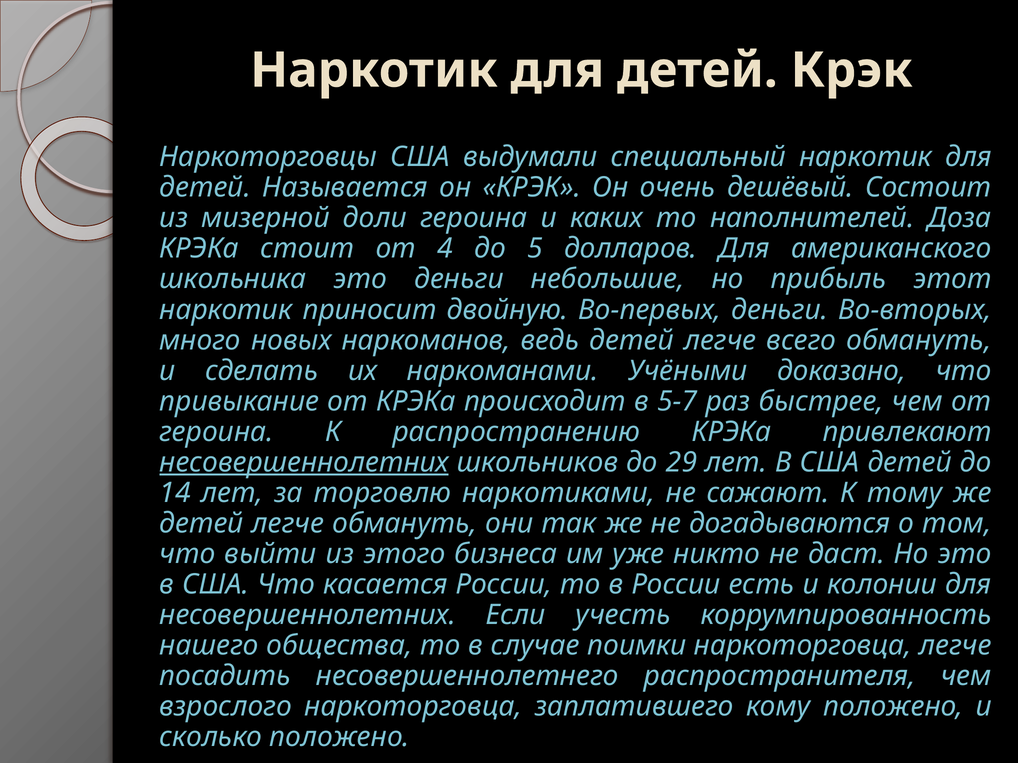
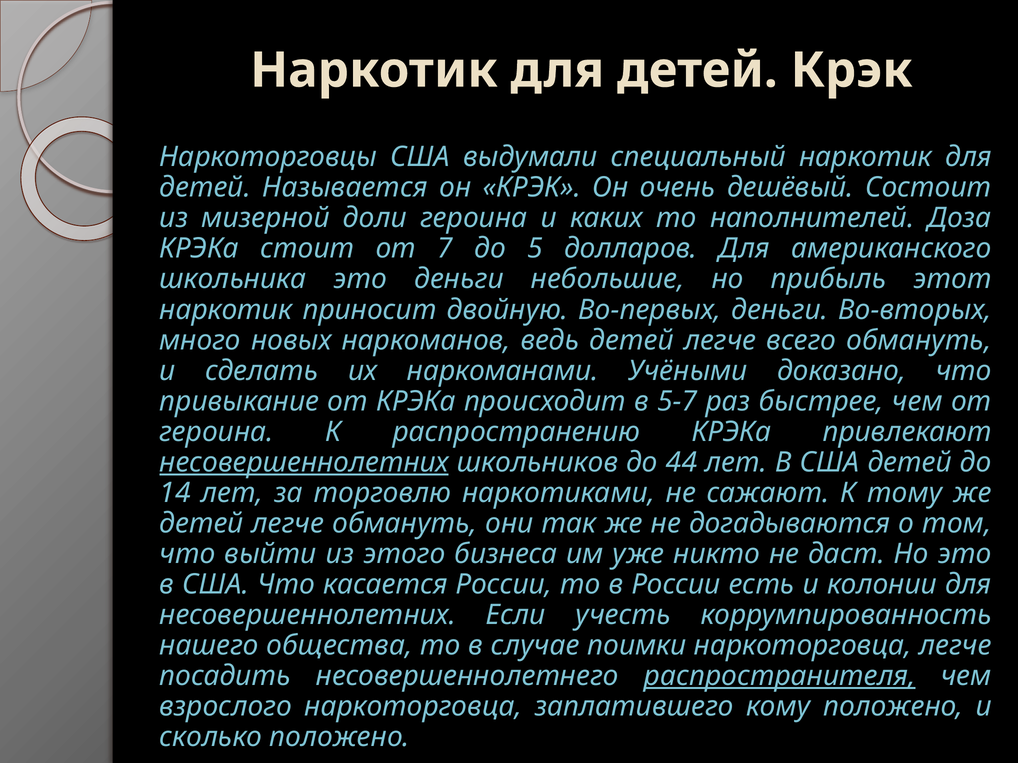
4: 4 -> 7 (445, 249)
29: 29 -> 44 (682, 463)
распространителя underline: none -> present (780, 676)
